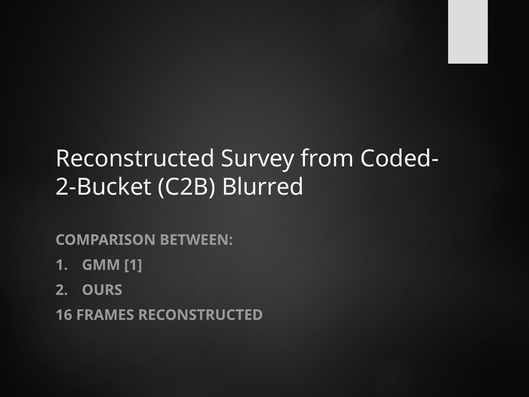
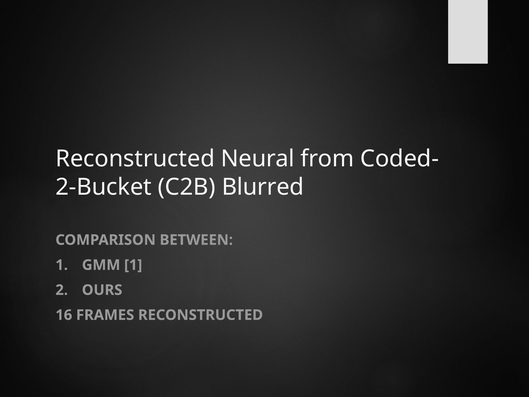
Survey: Survey -> Neural (258, 159)
